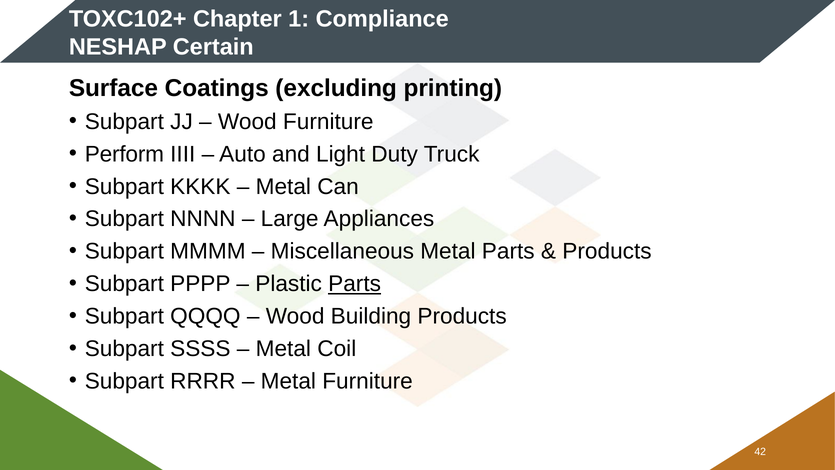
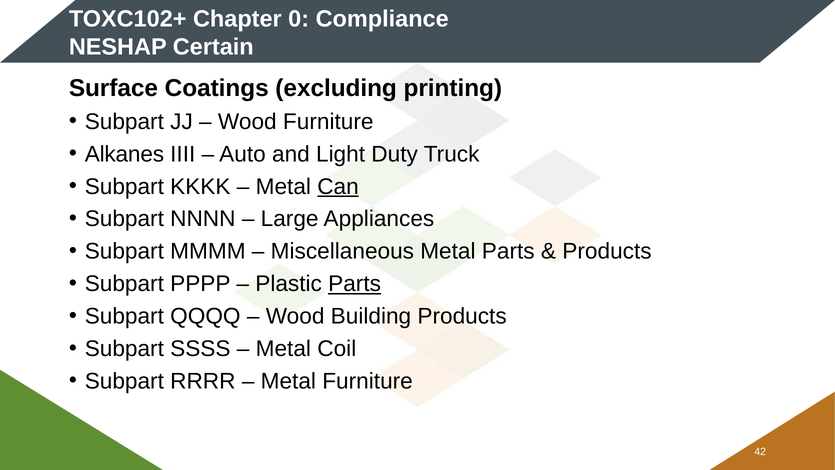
1: 1 -> 0 (299, 19)
Perform: Perform -> Alkanes (124, 154)
Can underline: none -> present (338, 186)
